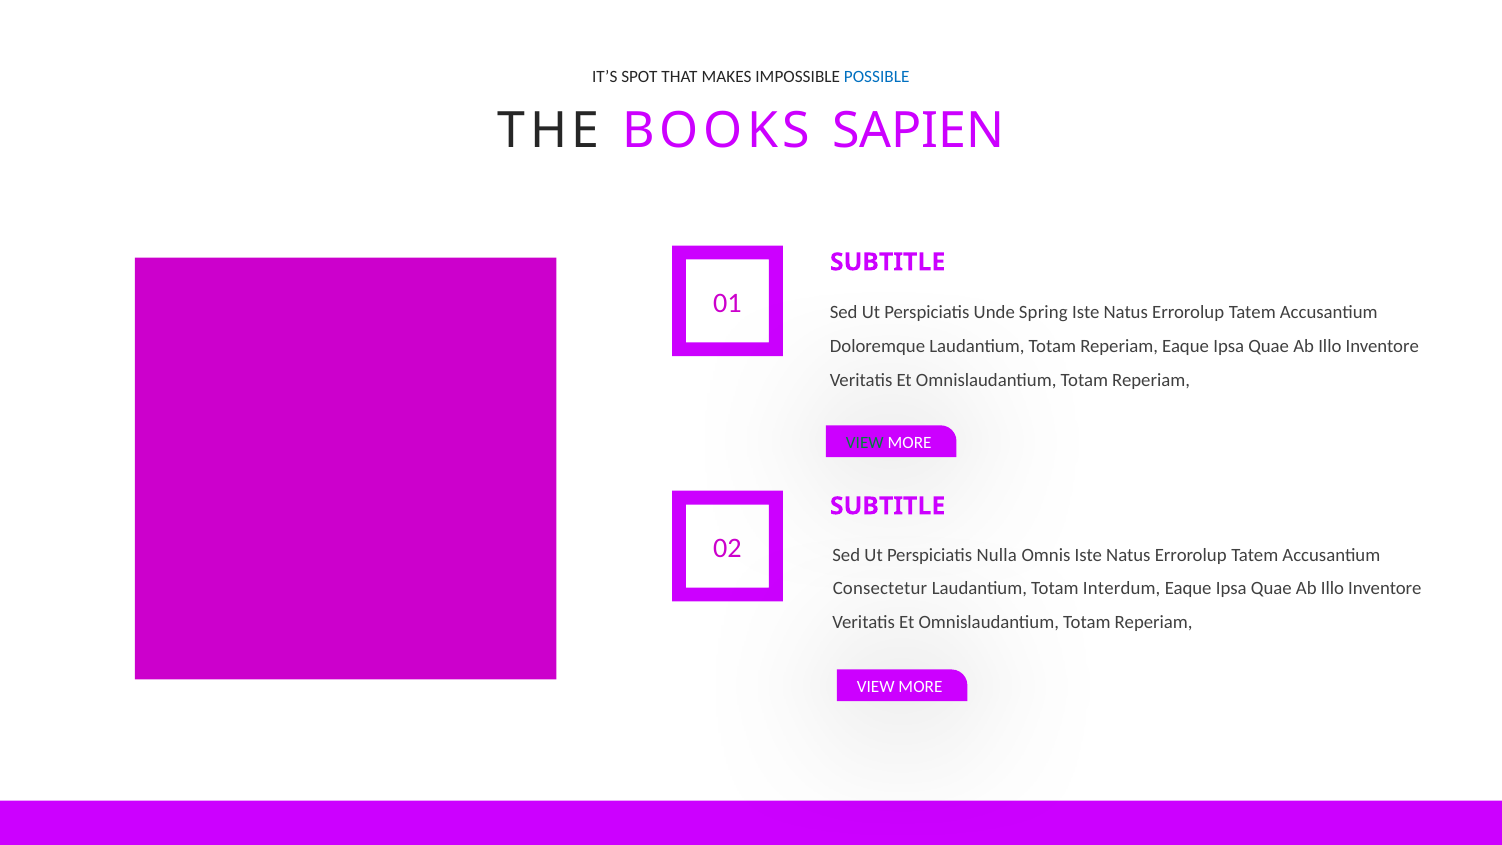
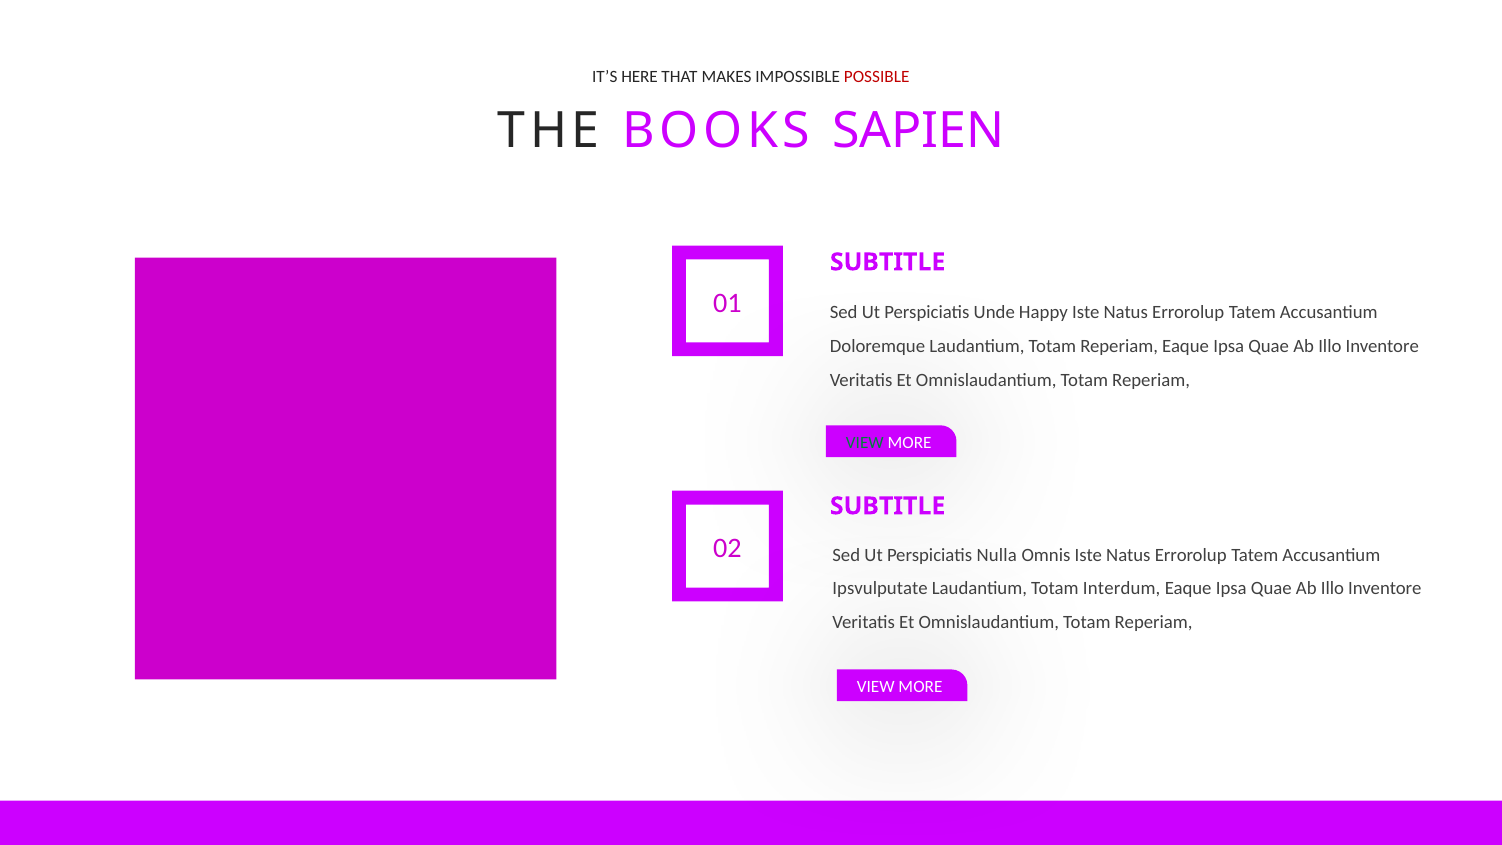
SPOT: SPOT -> HERE (639, 77)
POSSIBLE colour: blue -> red (877, 77)
Spring: Spring -> Happy (1043, 313)
Consectetur: Consectetur -> Ipsvulputate (880, 589)
